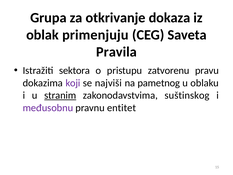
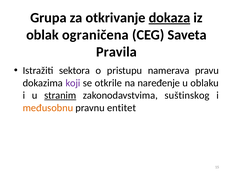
dokaza underline: none -> present (169, 18)
primenjuju: primenjuju -> ograničena (95, 35)
zatvorenu: zatvorenu -> namerava (169, 70)
najviši: najviši -> otkrile (108, 83)
pametnog: pametnog -> naređenje (159, 83)
međusobnu colour: purple -> orange (48, 108)
